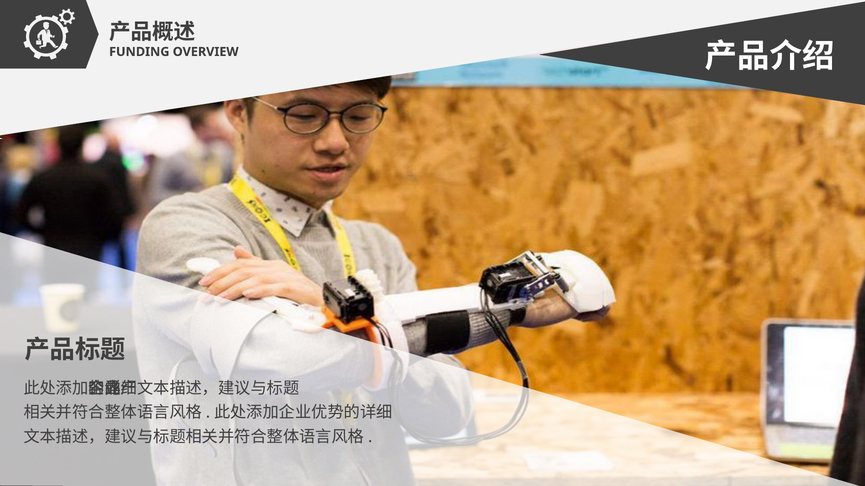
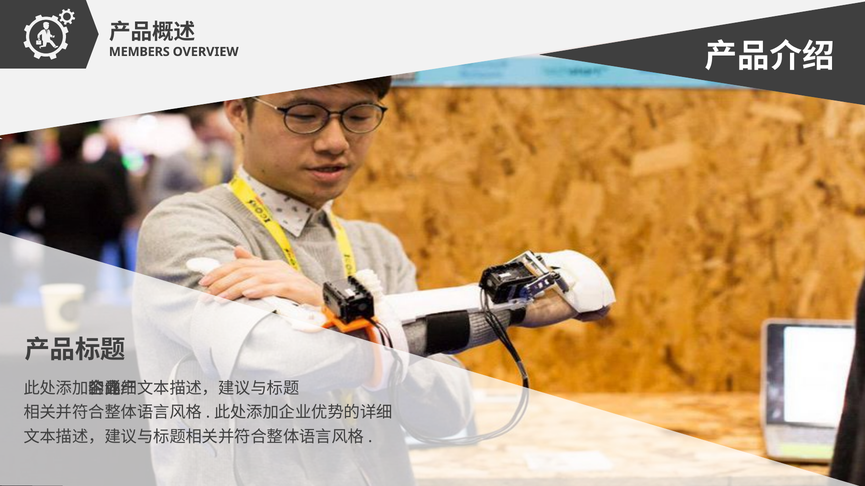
FUNDING: FUNDING -> MEMBERS (139, 52)
